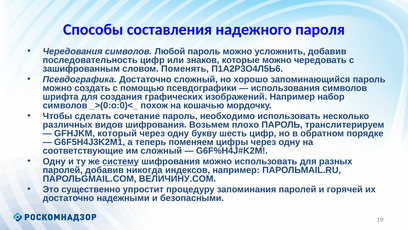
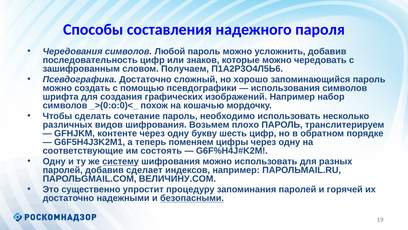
Поменять: Поменять -> Получаем (185, 69)
который: который -> контенте (117, 133)
им сложный: сложный -> состоять (161, 151)
никогда: никогда -> сделает (144, 170)
безопасными underline: none -> present (192, 198)
